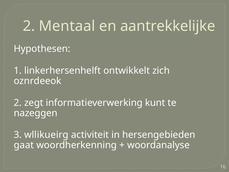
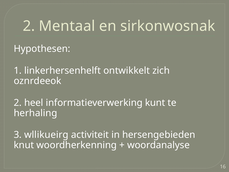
aantrekkelijke: aantrekkelijke -> sirkonwosnak (168, 26)
zegt: zegt -> heel (34, 103)
nazeggen: nazeggen -> herhaling (36, 113)
gaat: gaat -> knut (24, 145)
